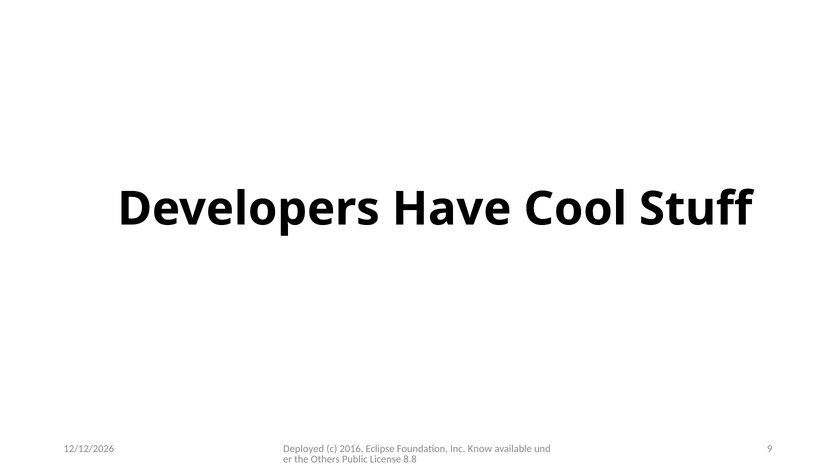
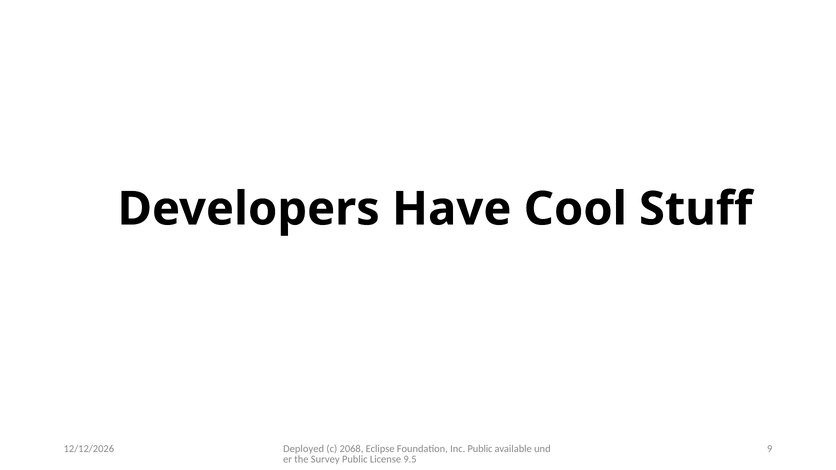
2016: 2016 -> 2068 (351, 449)
Inc Know: Know -> Public (480, 449)
Others: Others -> Survey (325, 459)
8.8: 8.8 -> 9.5 (410, 459)
